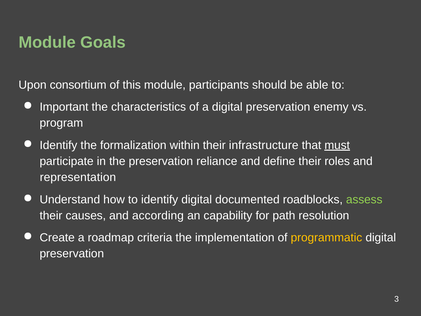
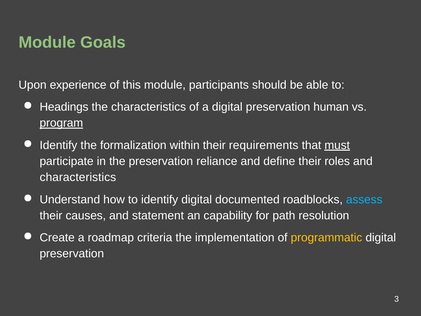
consortium: consortium -> experience (78, 85)
Important: Important -> Headings (64, 107)
enemy: enemy -> human (331, 107)
program underline: none -> present (61, 123)
infrastructure: infrastructure -> requirements (264, 145)
representation: representation -> characteristics (78, 177)
assess colour: light green -> light blue (364, 199)
according: according -> statement (158, 215)
